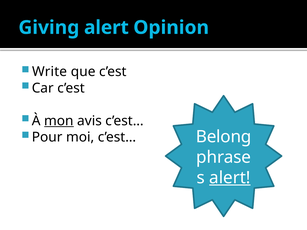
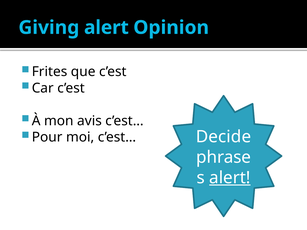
Write: Write -> Frites (50, 72)
mon underline: present -> none (59, 121)
Belong: Belong -> Decide (224, 137)
